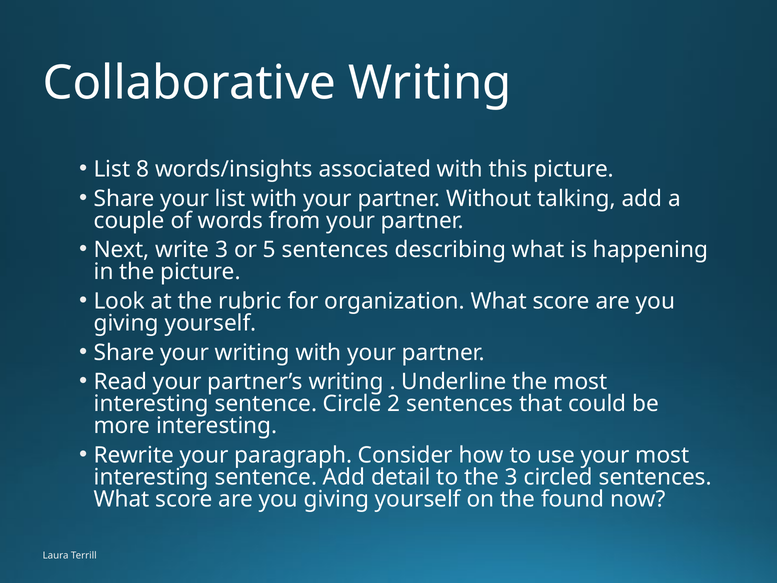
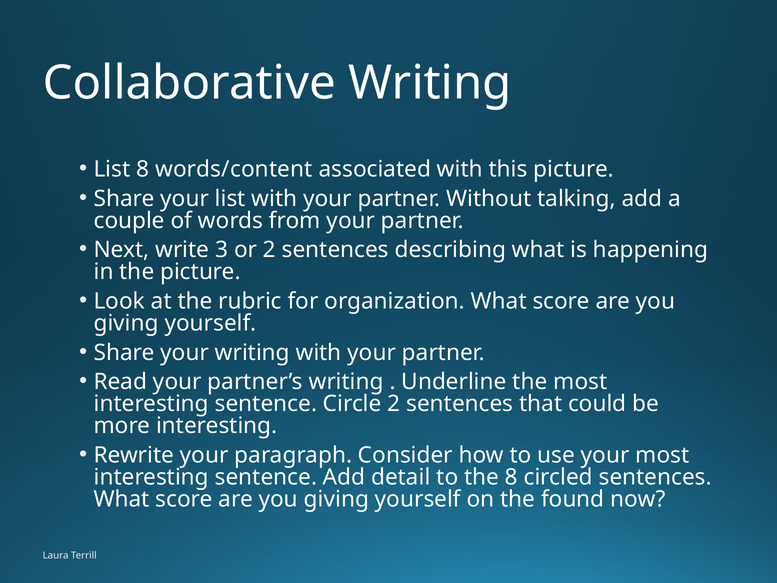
words/insights: words/insights -> words/content (234, 169)
or 5: 5 -> 2 (269, 250)
the 3: 3 -> 8 (511, 477)
